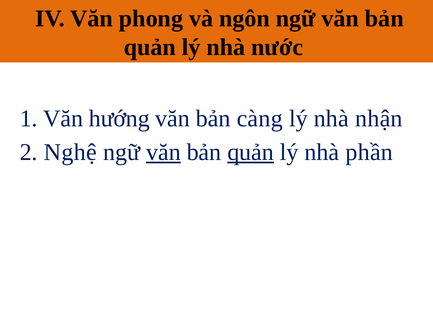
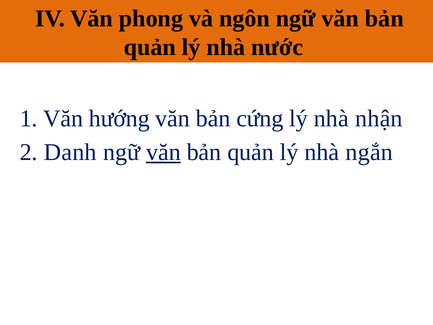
càng: càng -> cứng (260, 118)
Nghệ: Nghệ -> Danh (70, 152)
quản underline: present -> none (251, 152)
phần: phần -> ngắn (369, 152)
